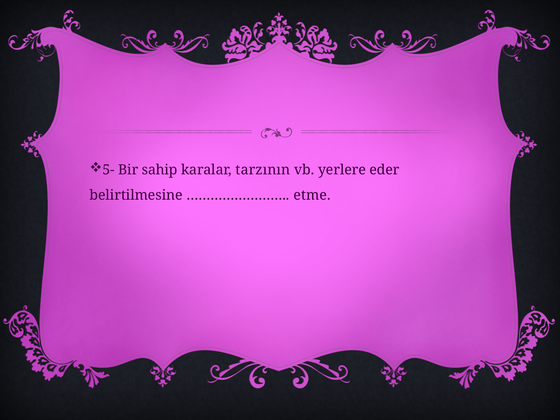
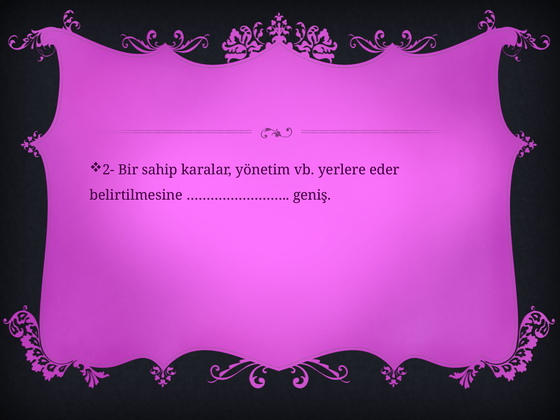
5-: 5- -> 2- (108, 170)
tarzının: tarzının -> yönetim (263, 170)
etme: etme -> geniş (312, 195)
